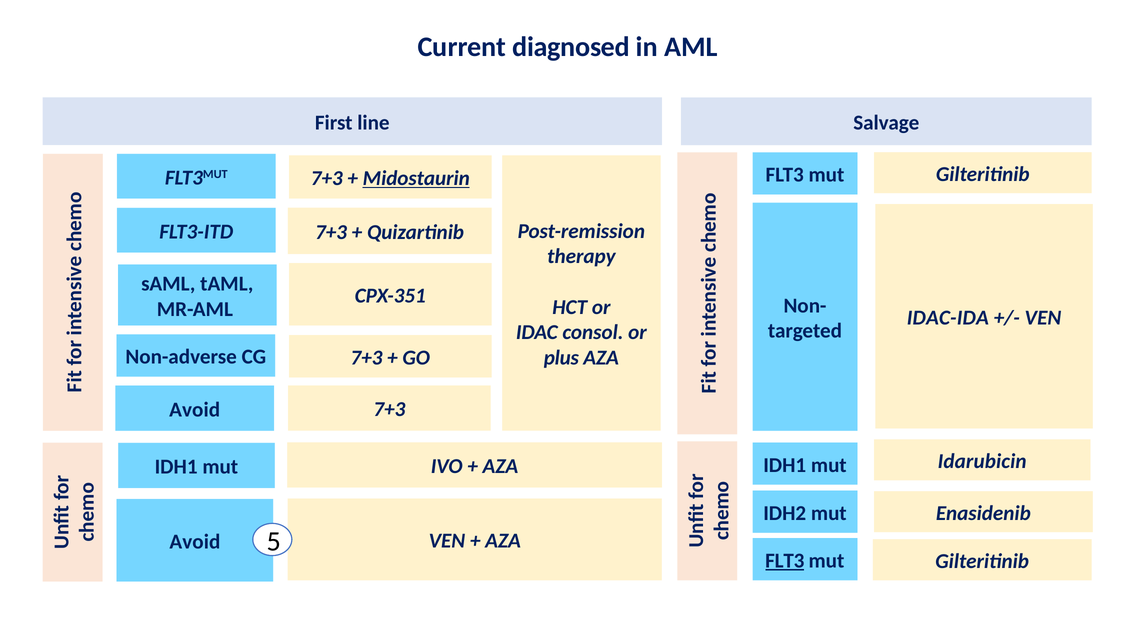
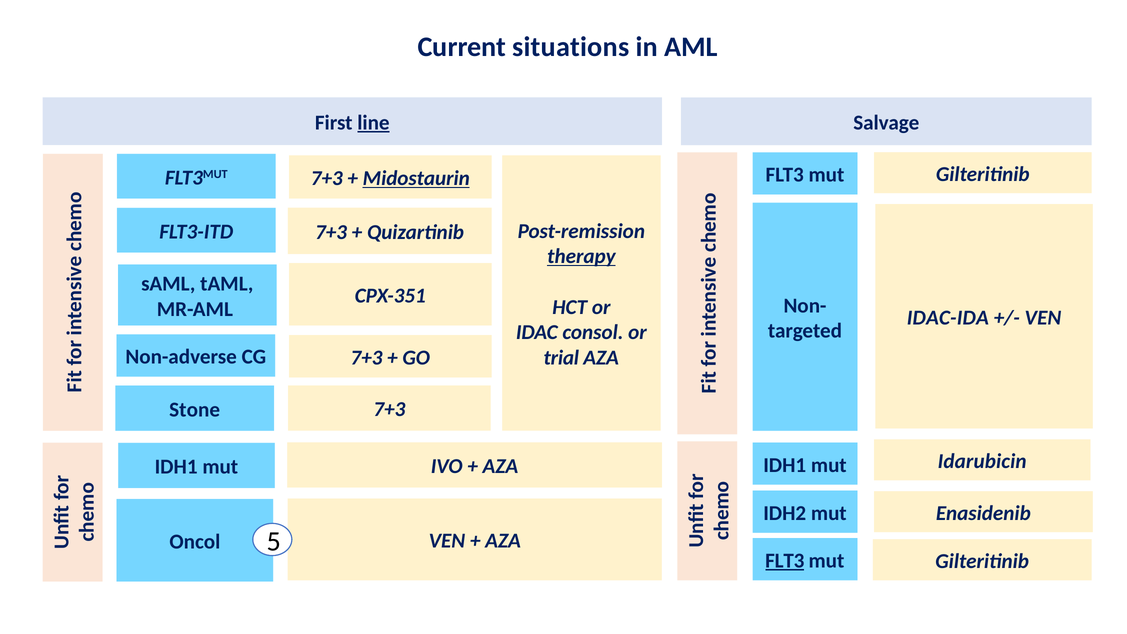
diagnosed: diagnosed -> situations (571, 47)
line underline: none -> present (373, 123)
therapy underline: none -> present (581, 256)
plus: plus -> trial (561, 358)
Avoid: Avoid -> Stone (195, 410)
Avoid: Avoid -> Oncol (195, 542)
